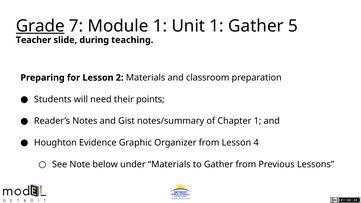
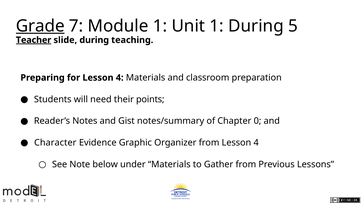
1 Gather: Gather -> During (256, 26)
Teacher underline: none -> present (34, 40)
for Lesson 2: 2 -> 4 (120, 78)
Chapter 1: 1 -> 0 (258, 121)
Houghton: Houghton -> Character (55, 143)
